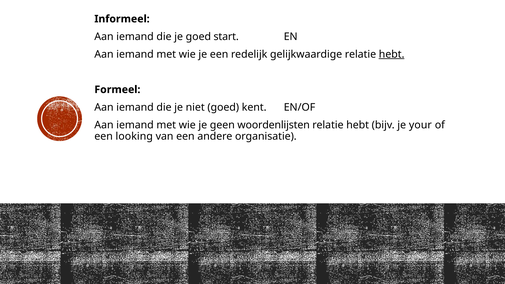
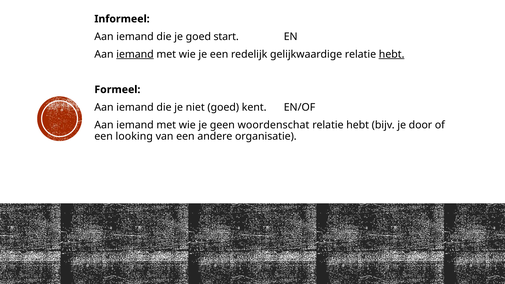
iemand underline: none -> present (135, 54)
woordenlijsten: woordenlijsten -> woordenschat (273, 125)
your: your -> door (420, 125)
